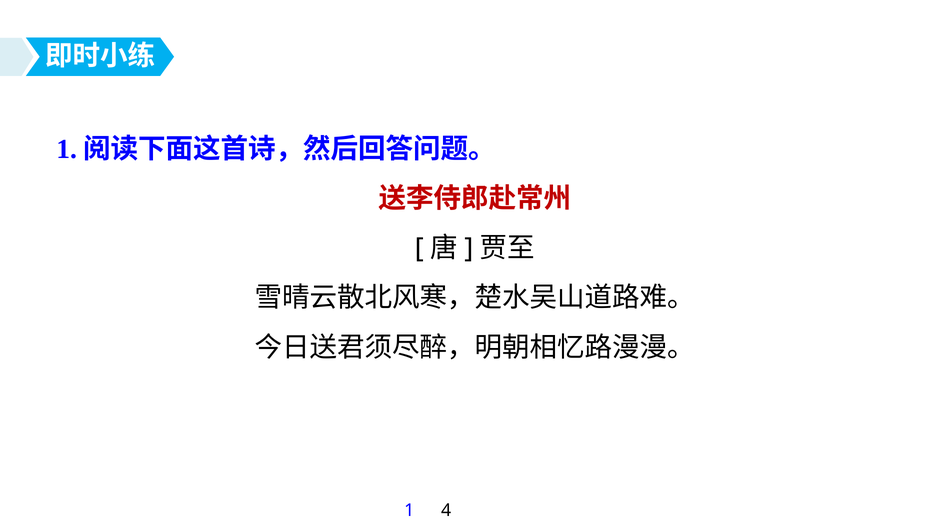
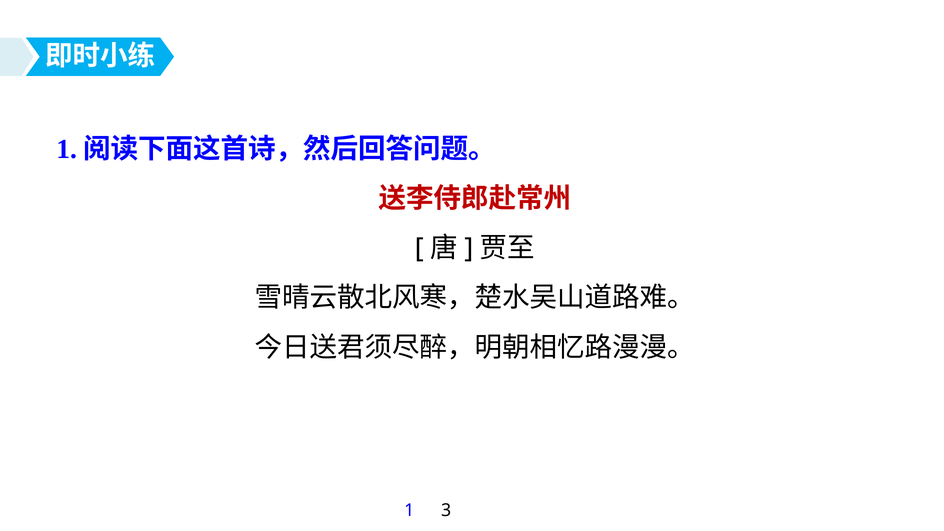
4: 4 -> 3 (446, 510)
